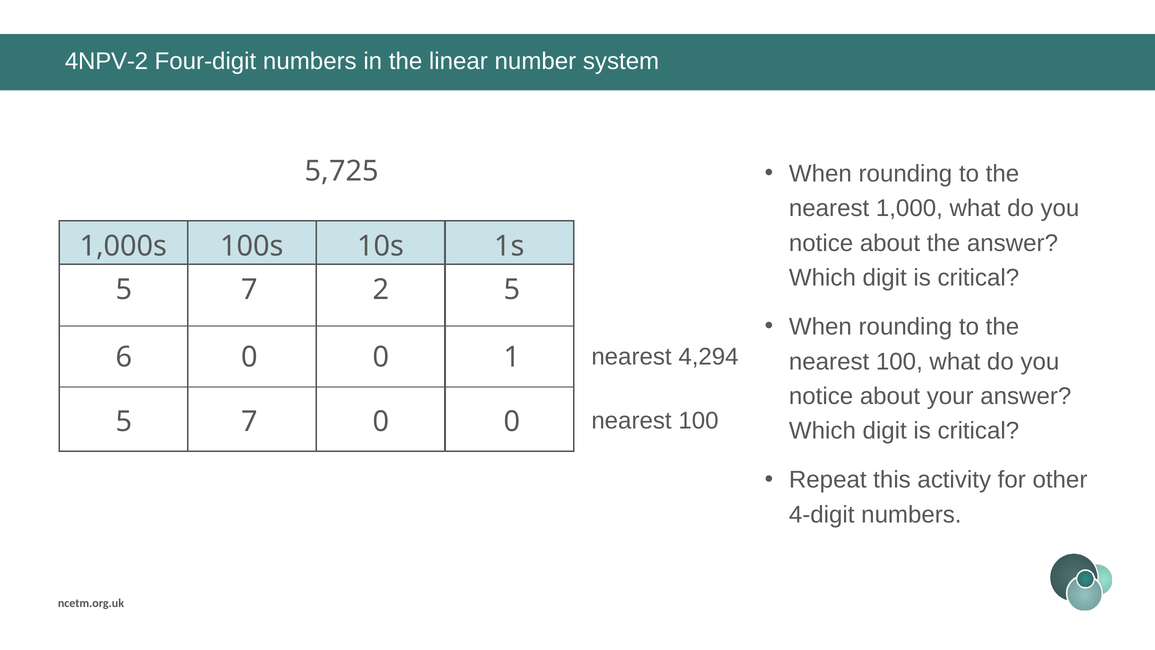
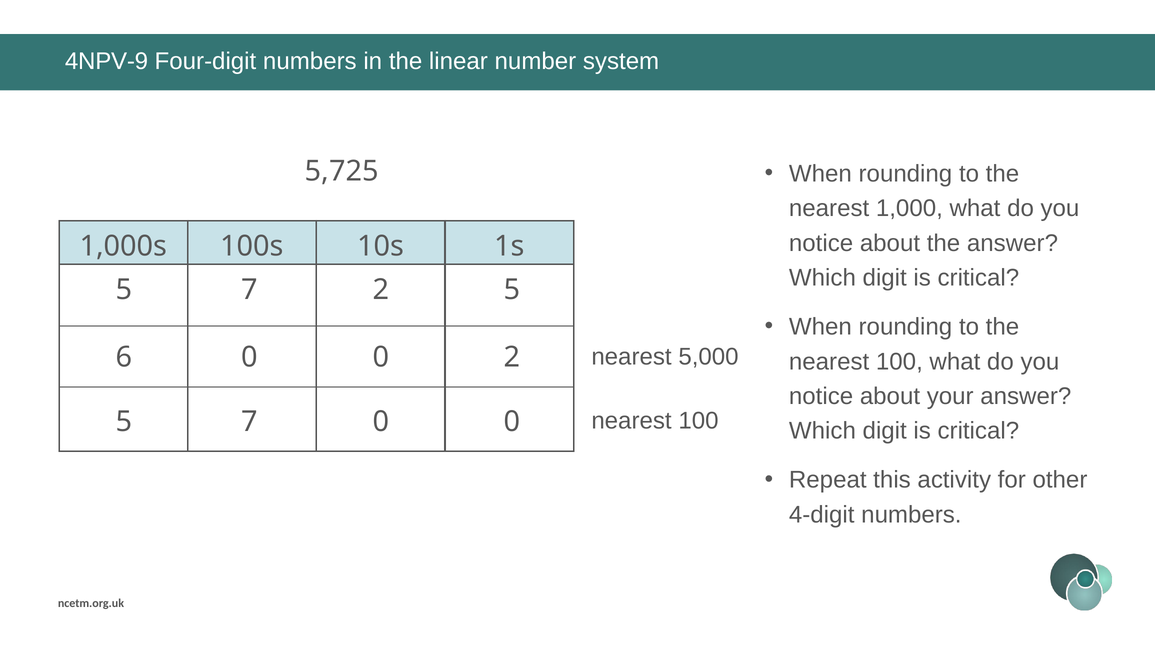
4NPV-2: 4NPV-2 -> 4NPV-9 (107, 61)
0 1: 1 -> 2 (512, 357)
4,294: 4,294 -> 5,000 (708, 356)
